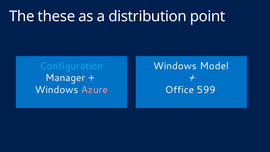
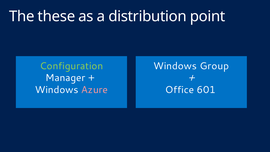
Configuration colour: light blue -> light green (71, 66)
Model: Model -> Group (214, 66)
599: 599 -> 601 (206, 90)
